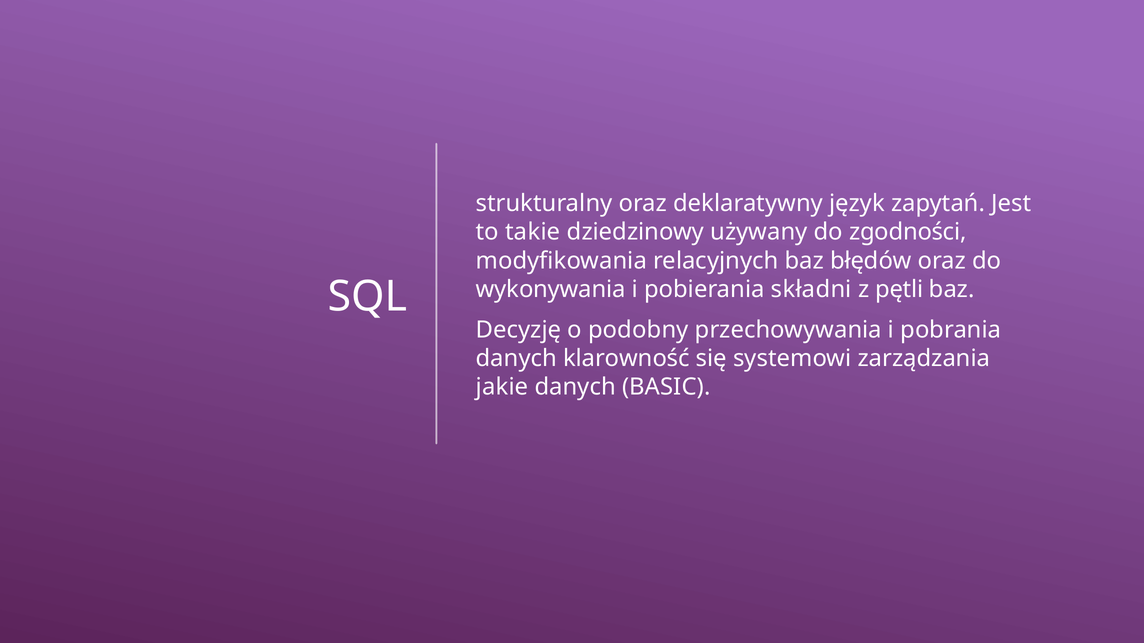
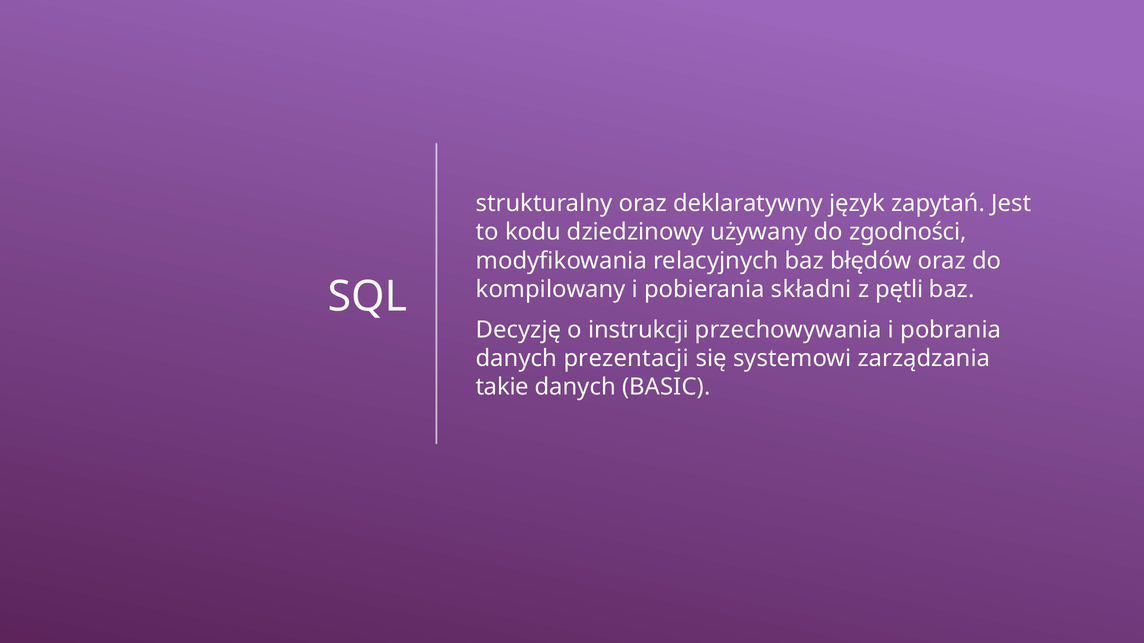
takie: takie -> kodu (533, 232)
wykonywania: wykonywania -> kompilowany (551, 290)
podobny: podobny -> instrukcji (638, 330)
klarowność: klarowność -> prezentacji (626, 359)
jakie: jakie -> takie (502, 387)
